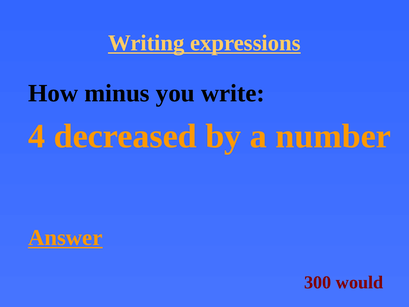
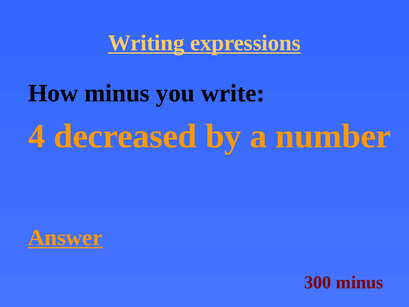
300 would: would -> minus (360, 282)
